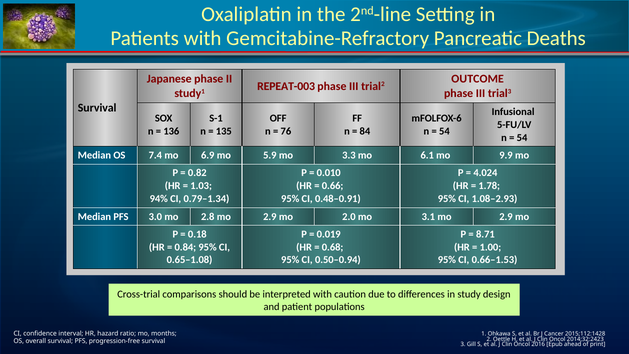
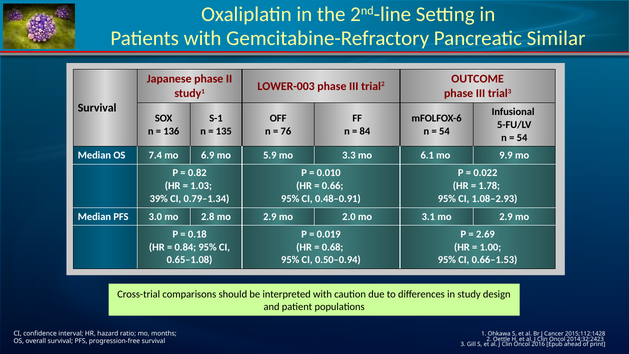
Deaths: Deaths -> Similar (556, 38)
REPEAT-003: REPEAT-003 -> LOWER-003 (286, 86)
4.024: 4.024 -> 0.022 (485, 173)
94%: 94% -> 39% (159, 199)
8.71: 8.71 -> 2.69 (485, 234)
